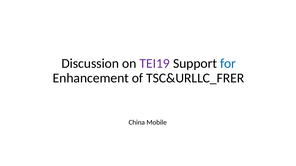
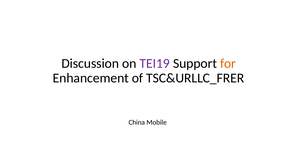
for colour: blue -> orange (228, 64)
